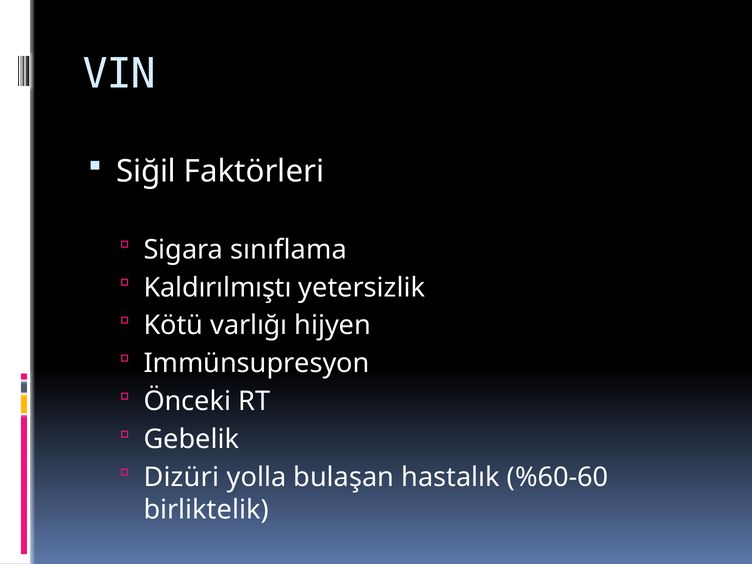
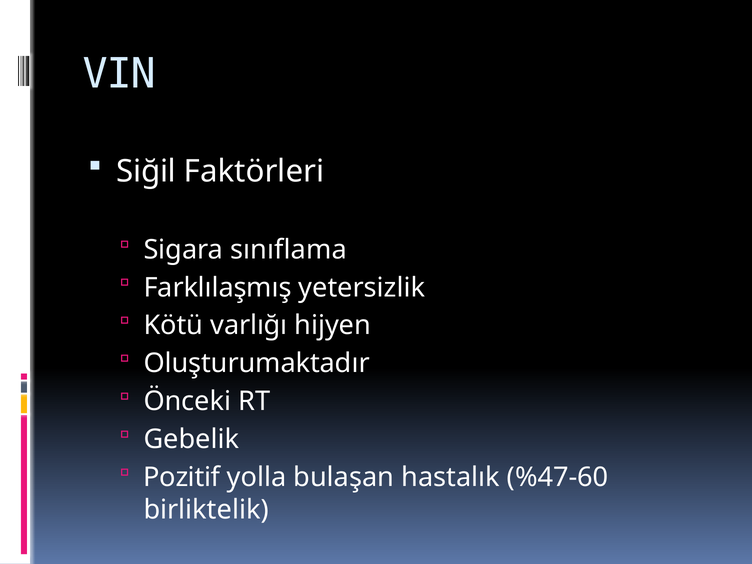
Kaldırılmıştı: Kaldırılmıştı -> Farklılaşmış (218, 288)
Immünsupresyon: Immünsupresyon -> Oluşturumaktadır (257, 364)
Dizüri: Dizüri -> Pozitif (182, 477)
%60-60: %60-60 -> %47-60 (558, 477)
